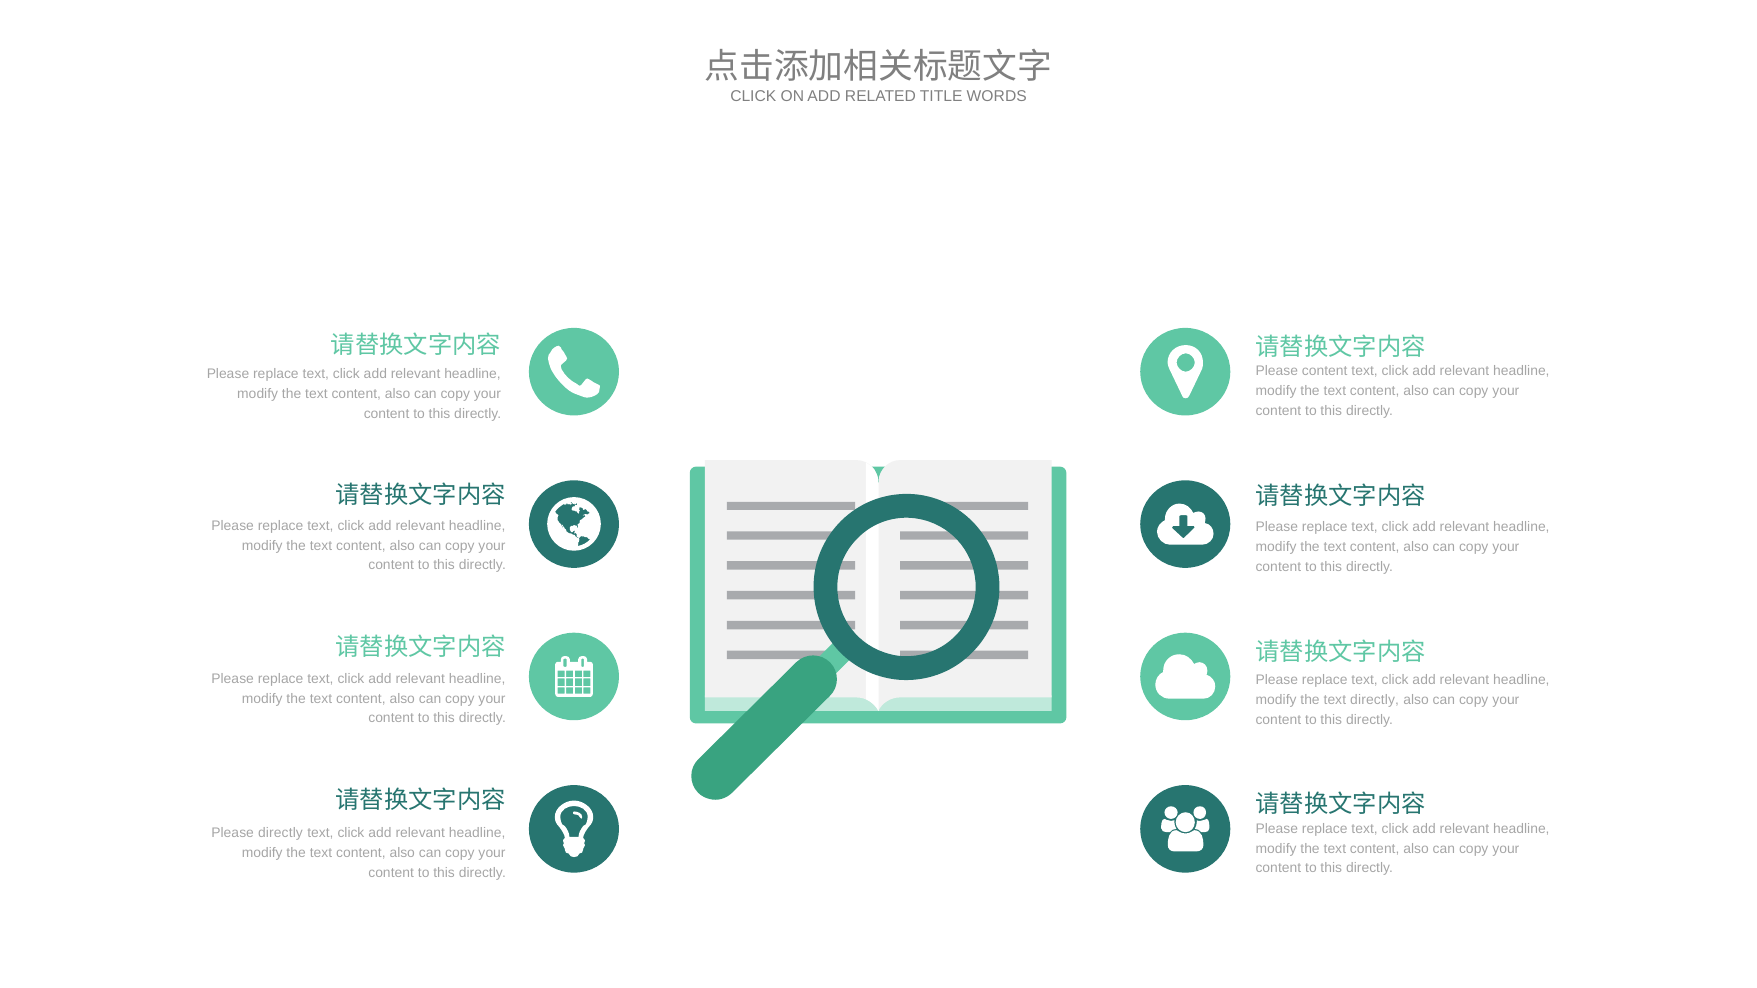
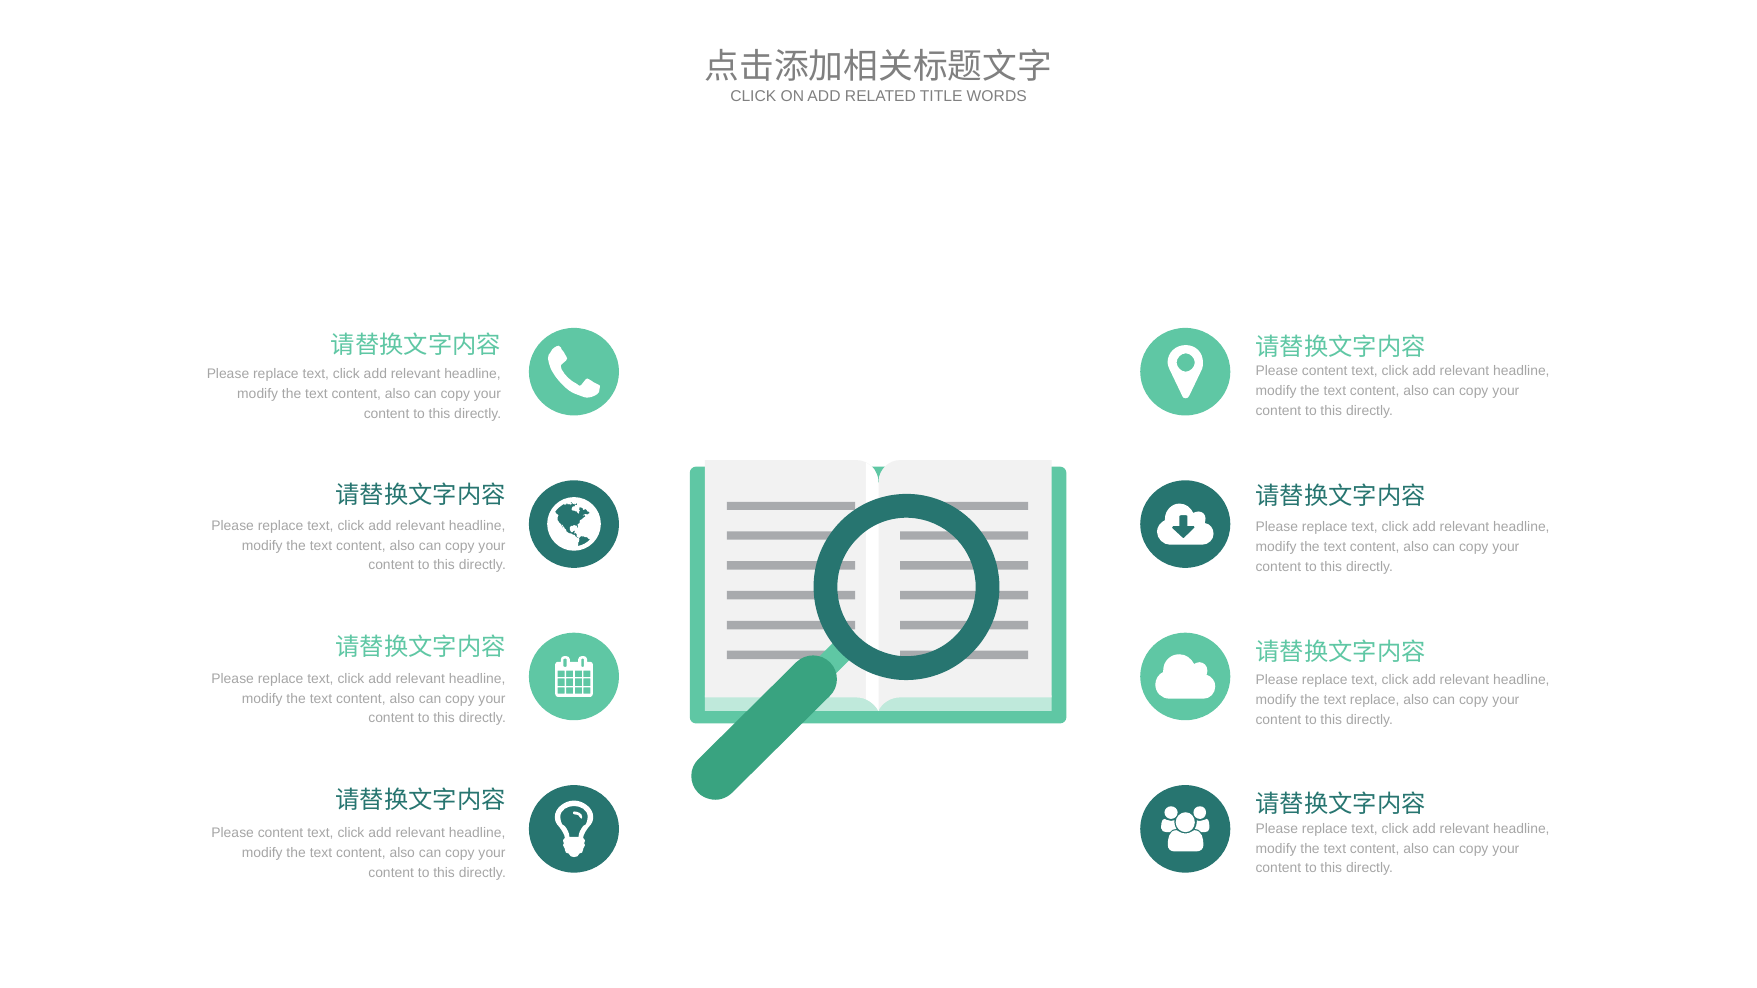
text directly: directly -> replace (1375, 700)
directly: directly -> content (281, 833)
